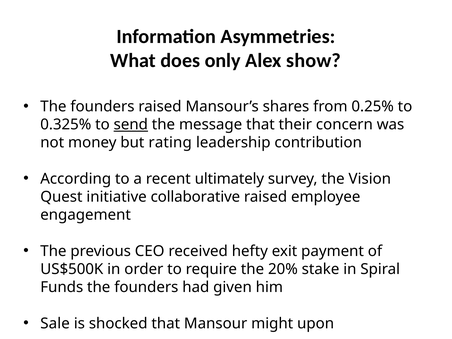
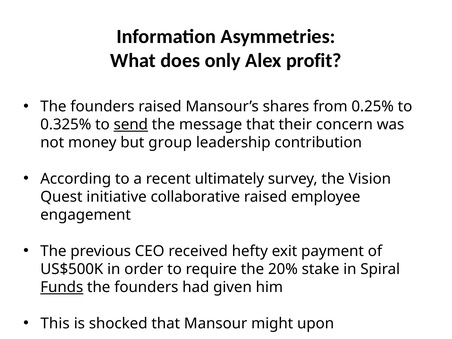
show: show -> profit (314, 61)
rating: rating -> group (170, 143)
Funds underline: none -> present (62, 287)
Sale: Sale -> This (55, 323)
